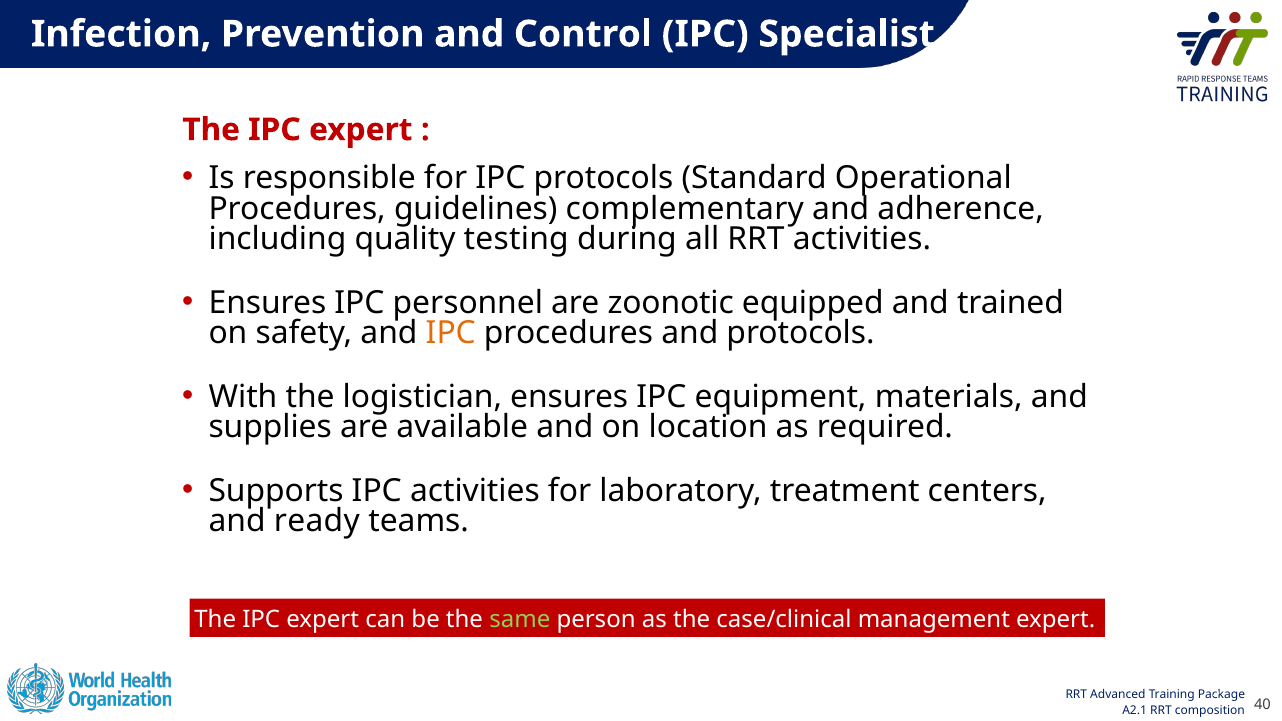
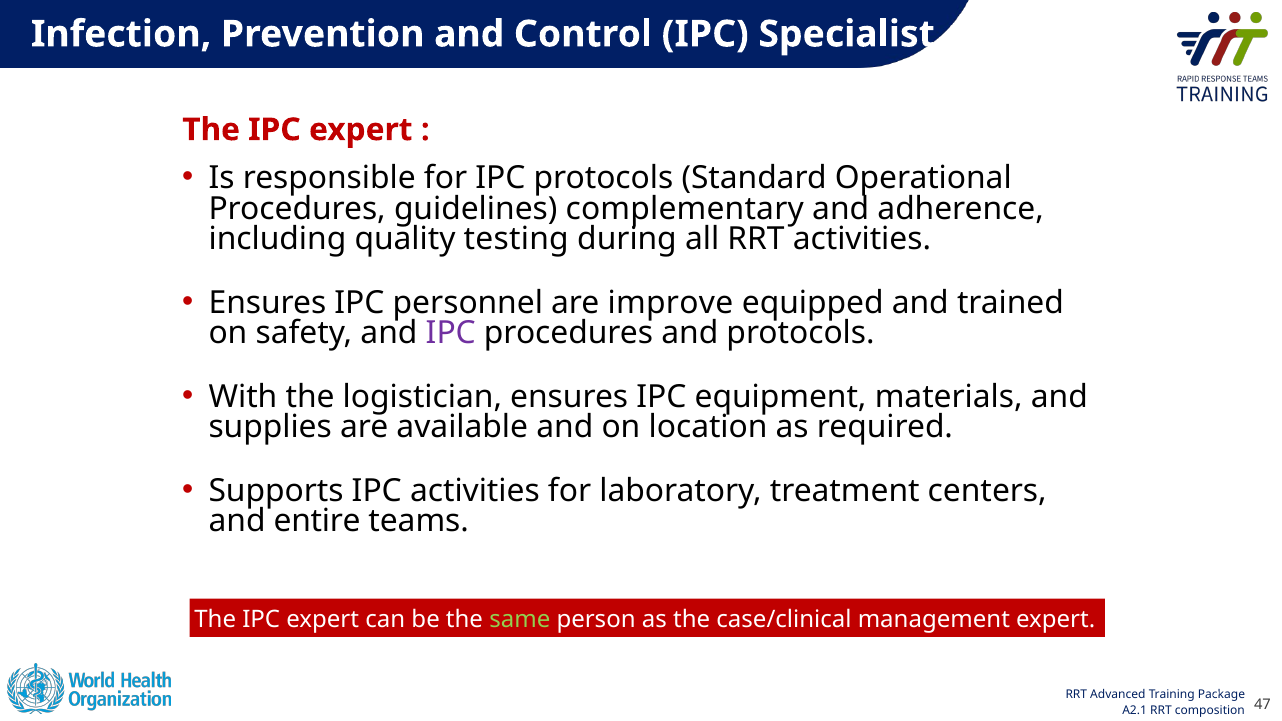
zoonotic: zoonotic -> improve (670, 303)
IPC colour: orange -> purple (451, 333)
ready: ready -> entire (317, 521)
40: 40 -> 47 (1262, 704)
